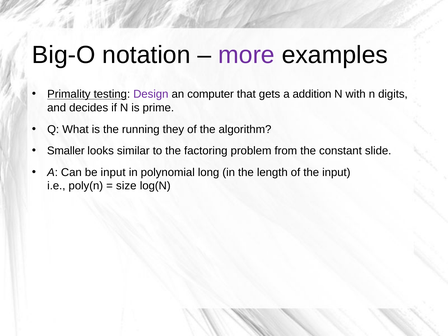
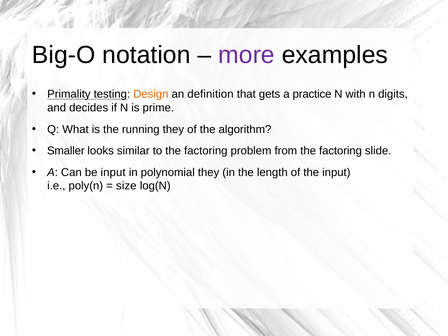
Design colour: purple -> orange (151, 94)
computer: computer -> definition (210, 94)
addition: addition -> practice (312, 94)
from the constant: constant -> factoring (341, 151)
polynomial long: long -> they (209, 172)
